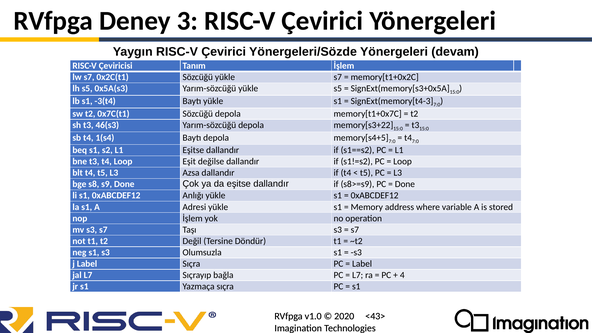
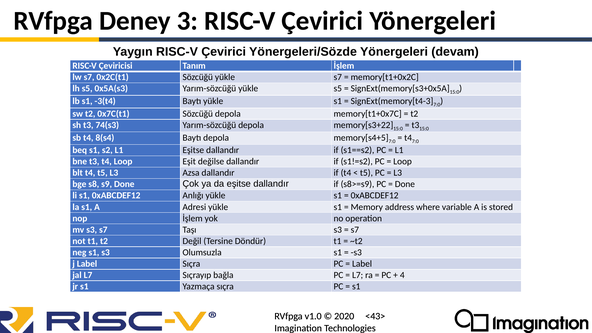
46(s3: 46(s3 -> 74(s3 (107, 125)
1(s4: 1(s4 -> 8(s4 (105, 138)
